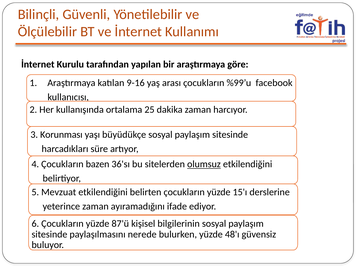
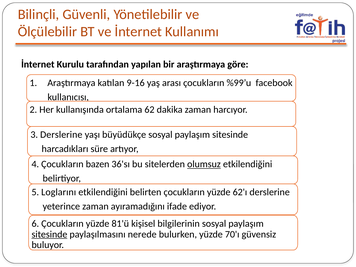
25: 25 -> 62 (149, 109)
3 Korunması: Korunması -> Derslerine (61, 135)
Mevzuat: Mevzuat -> Loglarını (59, 192)
15'ı: 15'ı -> 62'ı (240, 192)
87'ü: 87'ü -> 81'ü (120, 224)
sitesinde underline: none -> present (49, 234)
48'ı: 48'ı -> 70'ı (232, 234)
